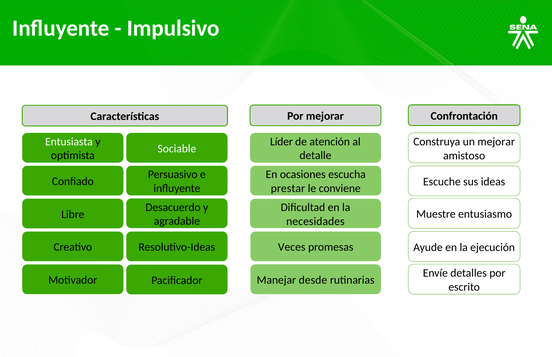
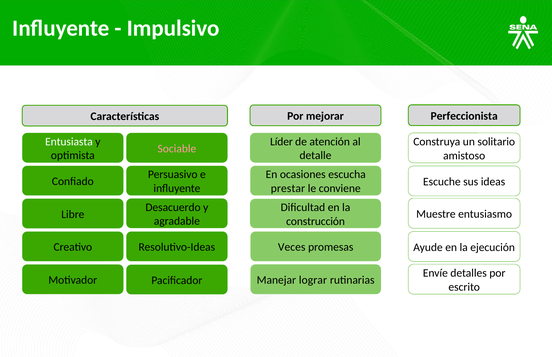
Confrontación: Confrontación -> Perfeccionista (464, 116)
un mejorar: mejorar -> solitario (496, 142)
Sociable colour: white -> pink (177, 148)
necesidades: necesidades -> construcción (316, 221)
desde: desde -> lograr (313, 280)
